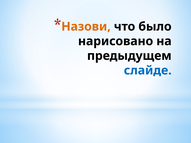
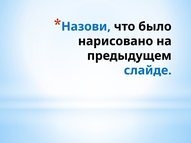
Назови colour: orange -> blue (86, 27)
